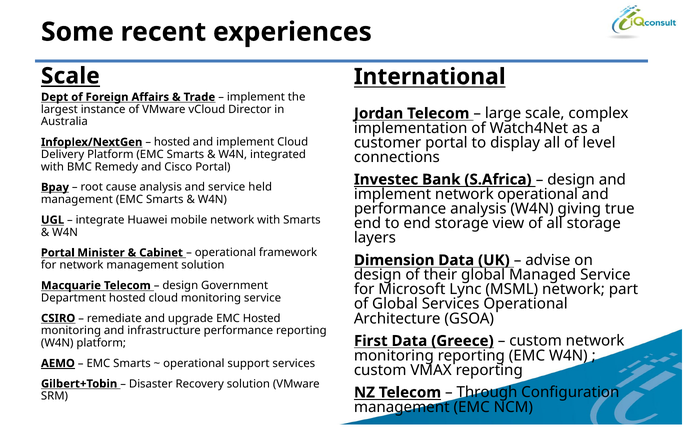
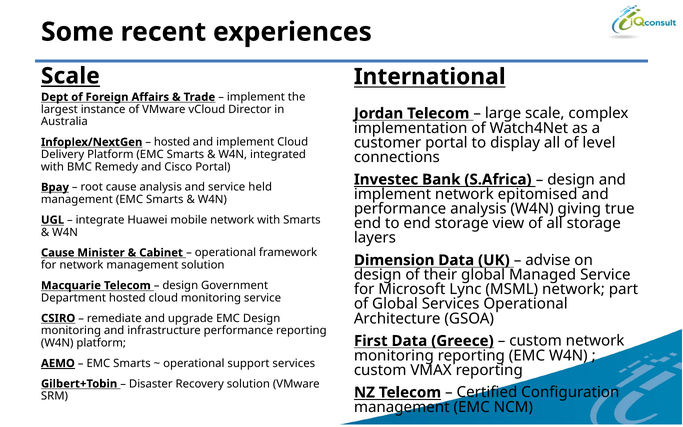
network operational: operational -> epitomised (538, 194)
Portal: Portal -> Cause (58, 253)
EMC Hosted: Hosted -> Design (262, 318)
Through: Through -> Certified (487, 392)
